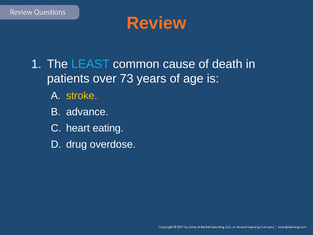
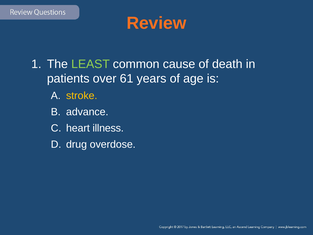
LEAST colour: light blue -> light green (90, 64)
73: 73 -> 61 (127, 79)
eating: eating -> illness (108, 128)
